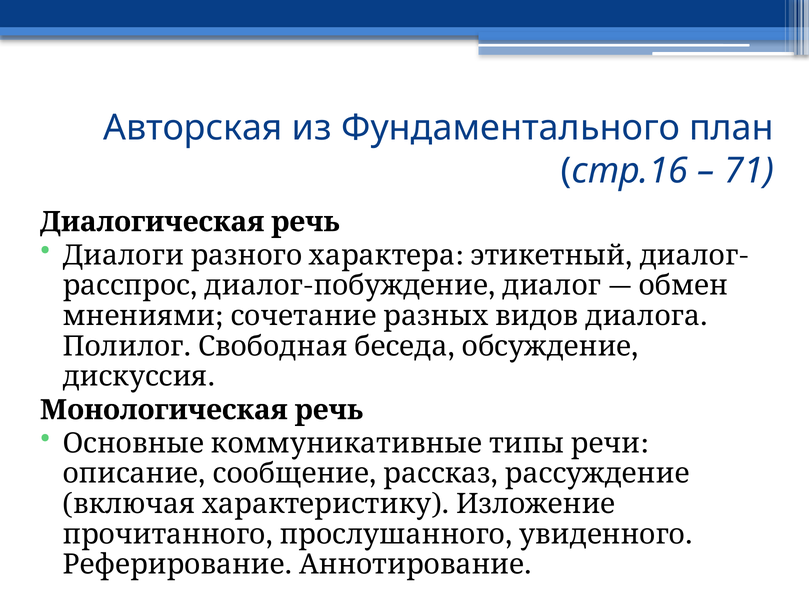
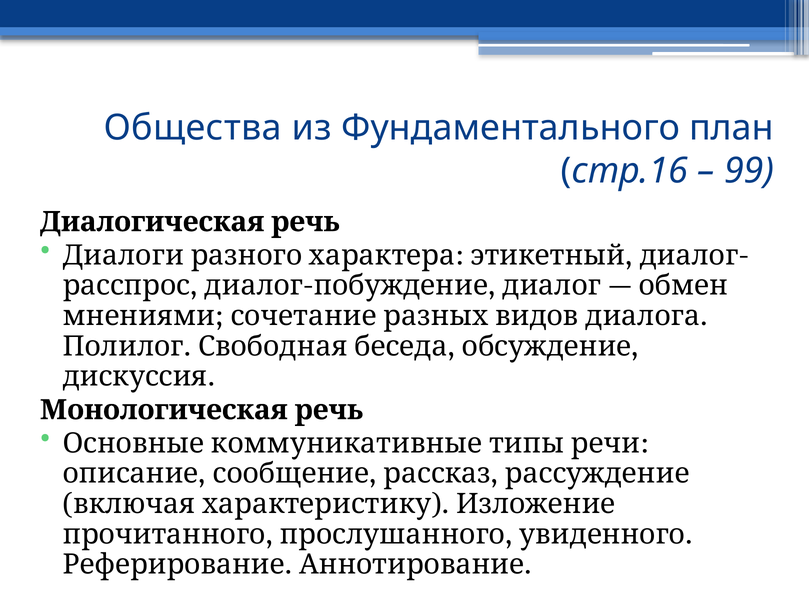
Авторская: Авторская -> Общества (193, 128)
71: 71 -> 99 (749, 171)
